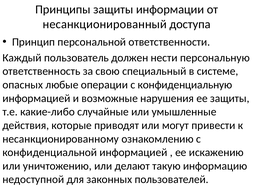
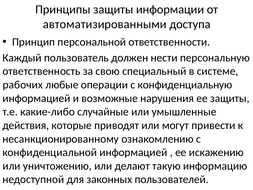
несанкционированный: несанкционированный -> автоматизированными (105, 24)
опасных: опасных -> рабочих (23, 85)
